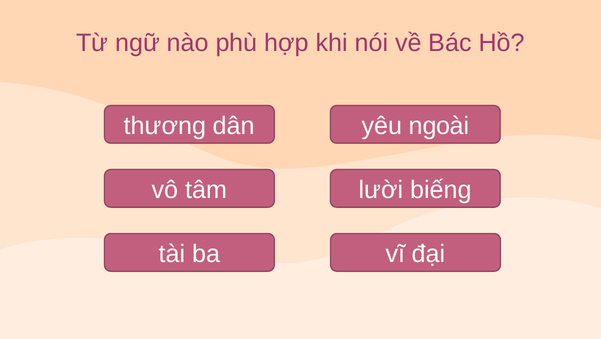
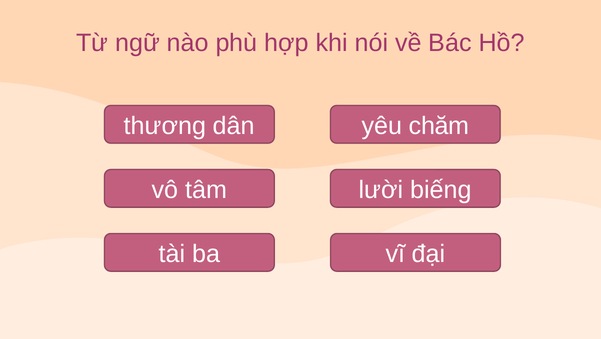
ngoài: ngoài -> chăm (439, 126)
